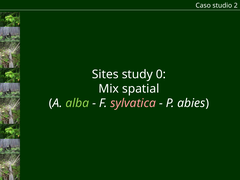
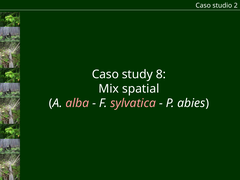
Sites: Sites -> Caso (105, 74)
0: 0 -> 8 (161, 74)
alba colour: light green -> pink (77, 103)
